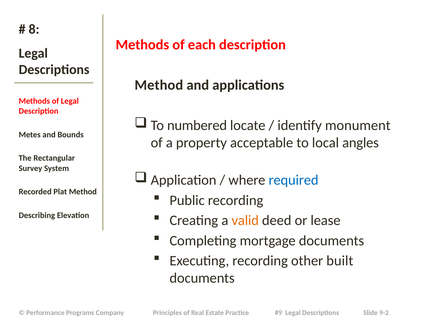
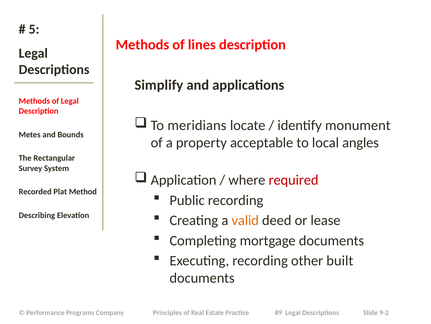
8: 8 -> 5 (34, 29)
each: each -> lines (202, 45)
Method: Method -> Simplify (159, 85)
numbered: numbered -> meridians (197, 125)
required colour: blue -> red (294, 180)
